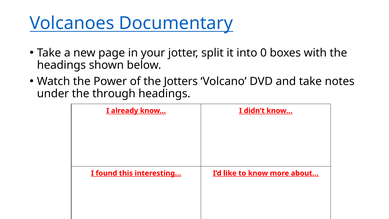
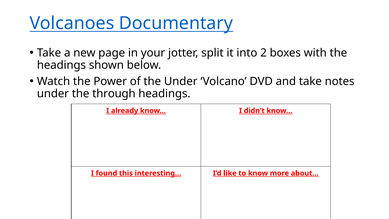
0: 0 -> 2 (264, 53)
the Jotters: Jotters -> Under (181, 81)
